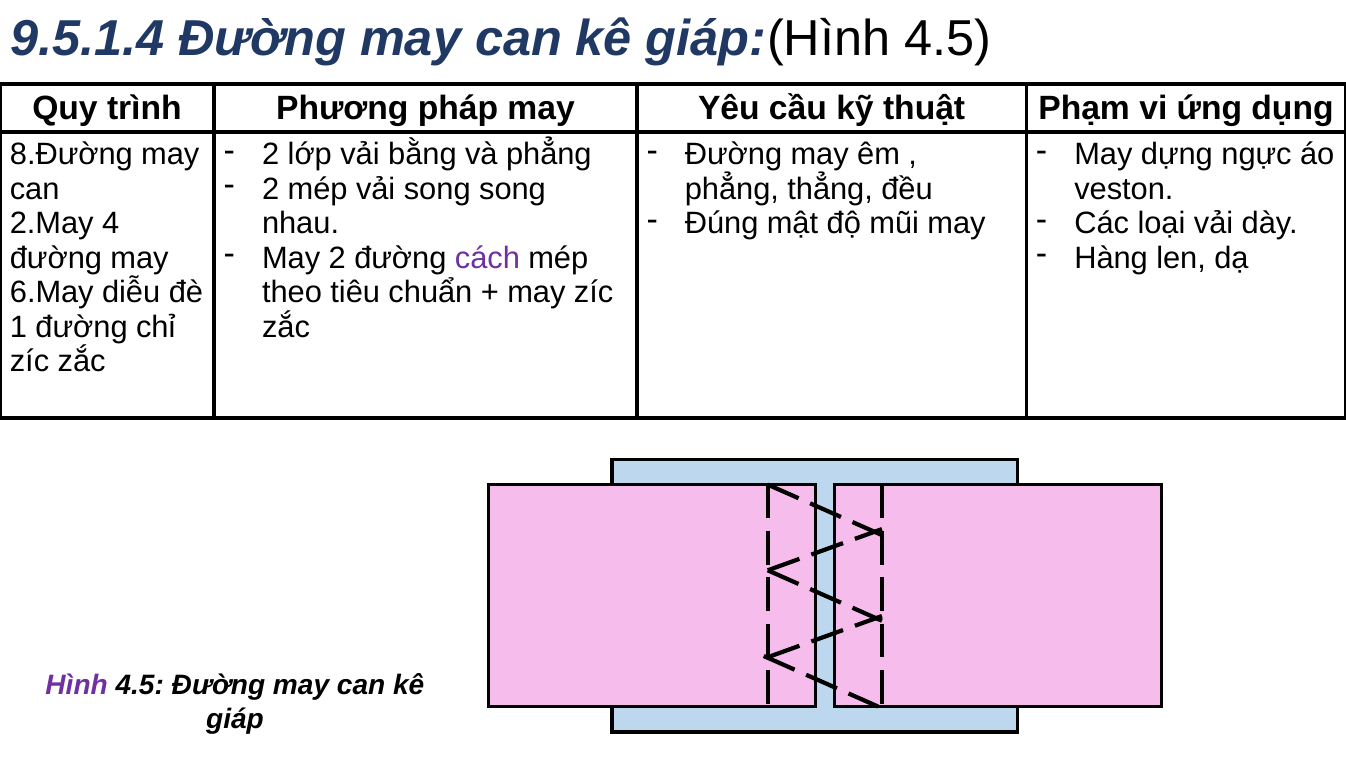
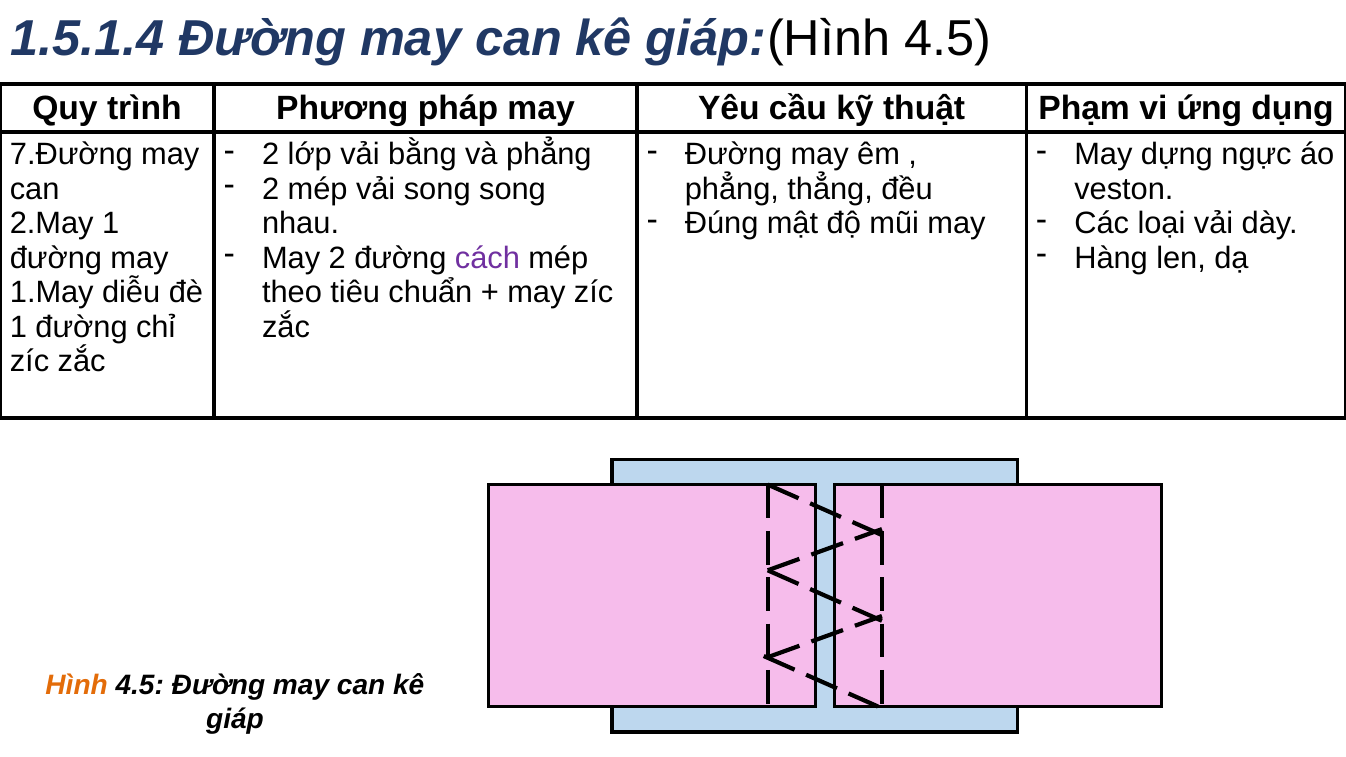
9.5.1.4: 9.5.1.4 -> 1.5.1.4 (87, 39)
8.Đường: 8.Đường -> 7.Đường (71, 155)
2.May 4: 4 -> 1 (111, 224)
6.May: 6.May -> 1.May (52, 293)
Hình colour: purple -> orange (77, 686)
